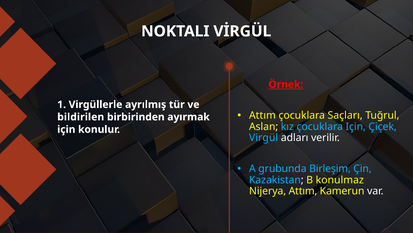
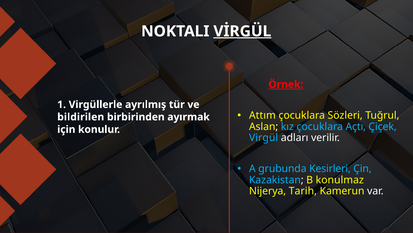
VİRGÜL underline: none -> present (242, 31)
Saçları: Saçları -> Sözleri (345, 115)
çocuklara Için: Için -> Açtı (356, 126)
Birleşim: Birleşim -> Kesirleri (330, 168)
Nijerya Attım: Attım -> Tarih (303, 191)
